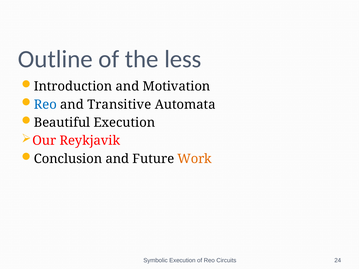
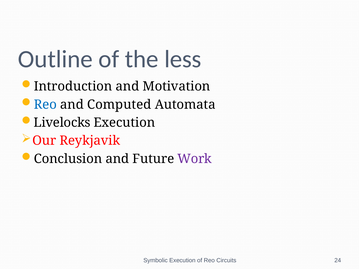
Transitive: Transitive -> Computed (119, 105)
Beautiful: Beautiful -> Livelocks (62, 123)
Work colour: orange -> purple (195, 159)
